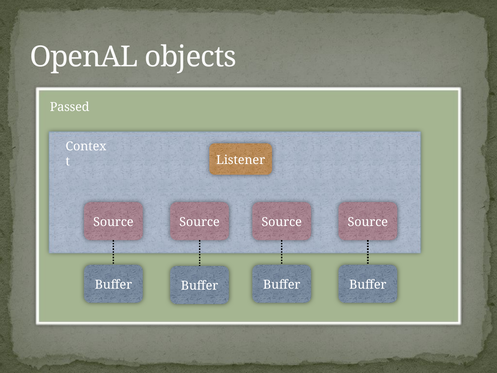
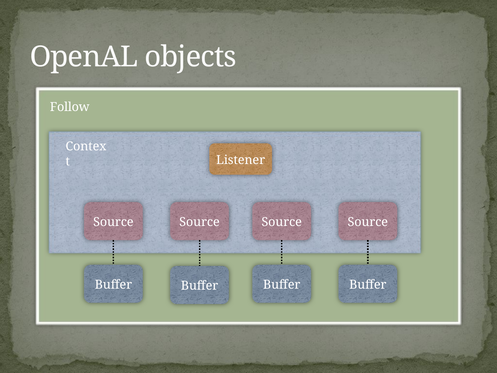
Passed: Passed -> Follow (70, 107)
